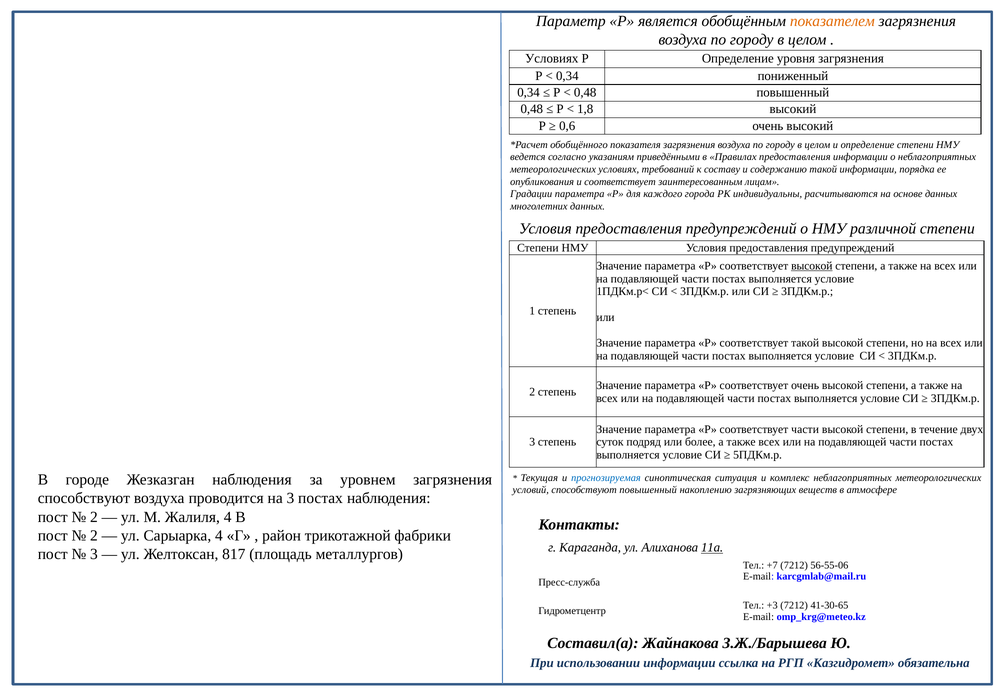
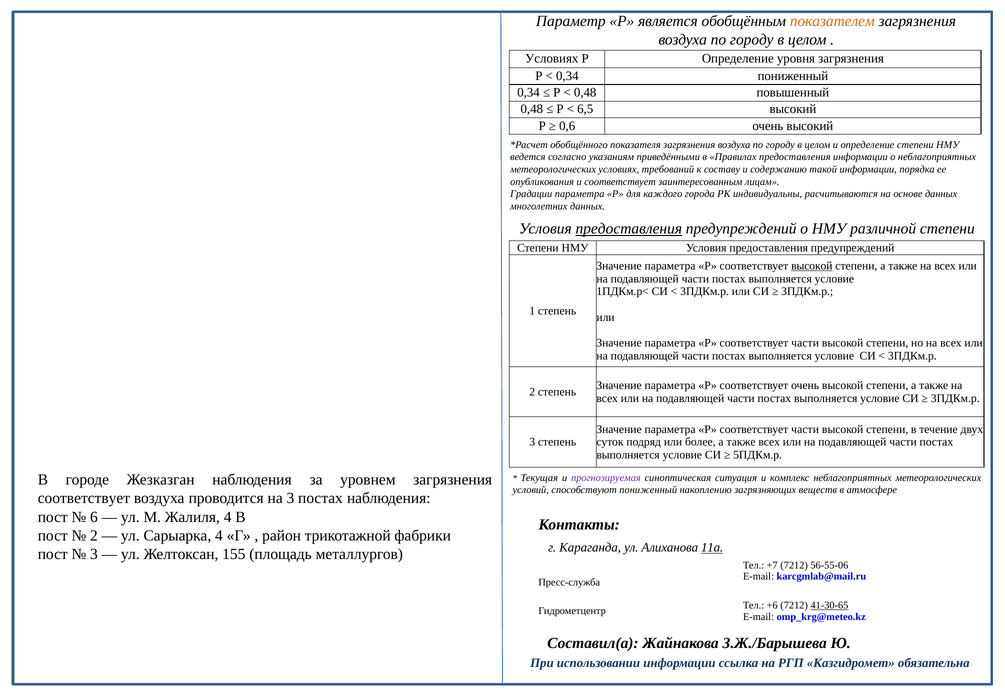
1,8: 1,8 -> 6,5 (585, 109)
предоставления underline: none -> present (629, 229)
такой: такой -> части (805, 343)
прогнозируемая colour: blue -> purple (606, 477)
способствуют повышенный: повышенный -> пониженный (648, 490)
способствуют: способствуют -> соответствует (84, 498)
2: 2 -> 6 (94, 517)
817: 817 -> 155 (234, 554)
+3: +3 -> +6 (772, 605)
41-30-65 underline: none -> present (829, 605)
